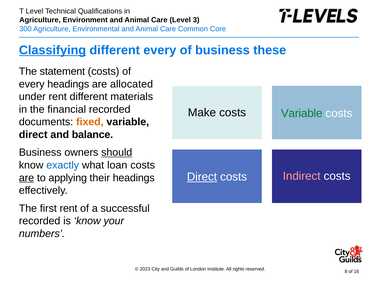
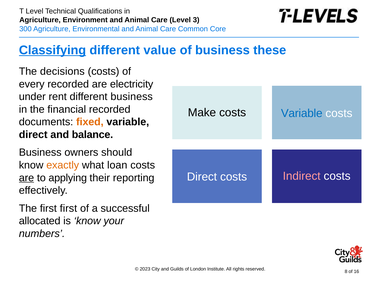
different every: every -> value (160, 50)
statement: statement -> decisions (62, 71)
every headings: headings -> recorded (68, 84)
allocated: allocated -> electricity (132, 84)
different materials: materials -> business (132, 97)
Variable colour: green -> blue (302, 113)
should underline: present -> none (117, 152)
exactly colour: blue -> orange (63, 165)
Direct underline: present -> none (202, 176)
their headings: headings -> reporting (134, 177)
first rent: rent -> first (68, 208)
recorded: recorded -> allocated (40, 221)
